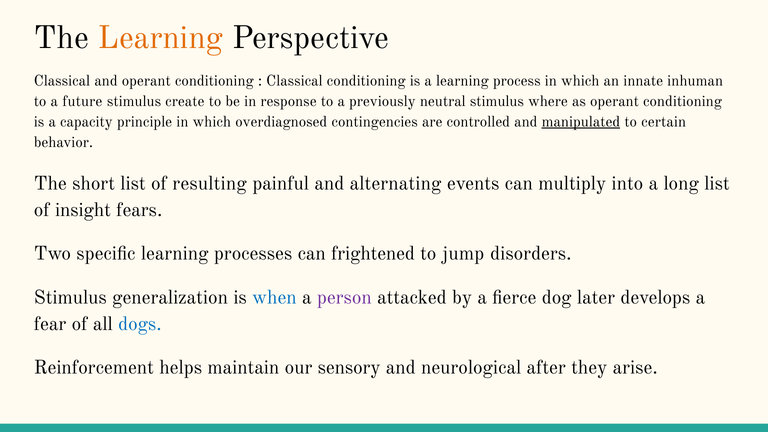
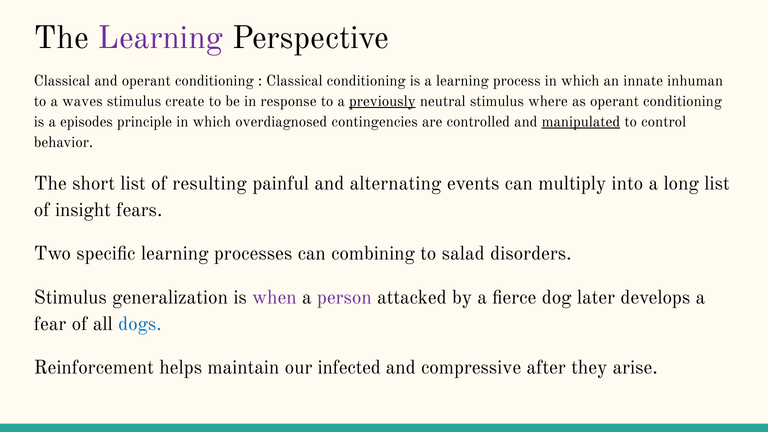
Learning colour: orange -> purple (160, 38)
future: future -> waves (82, 101)
previously underline: none -> present (382, 101)
capacity: capacity -> episodes (86, 122)
certain: certain -> control (664, 122)
frightened: frightened -> combining (373, 254)
jump: jump -> salad (463, 254)
when colour: blue -> purple (274, 297)
sensory: sensory -> infected (349, 367)
neurological: neurological -> compressive (471, 367)
